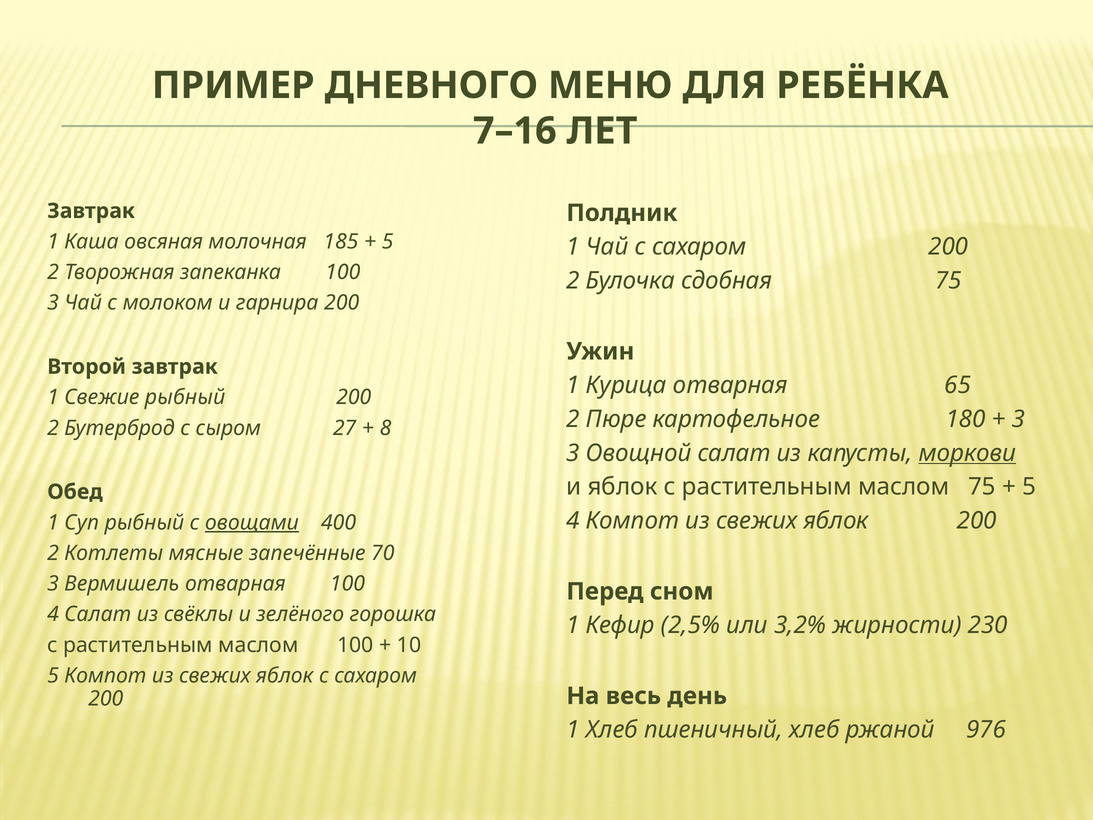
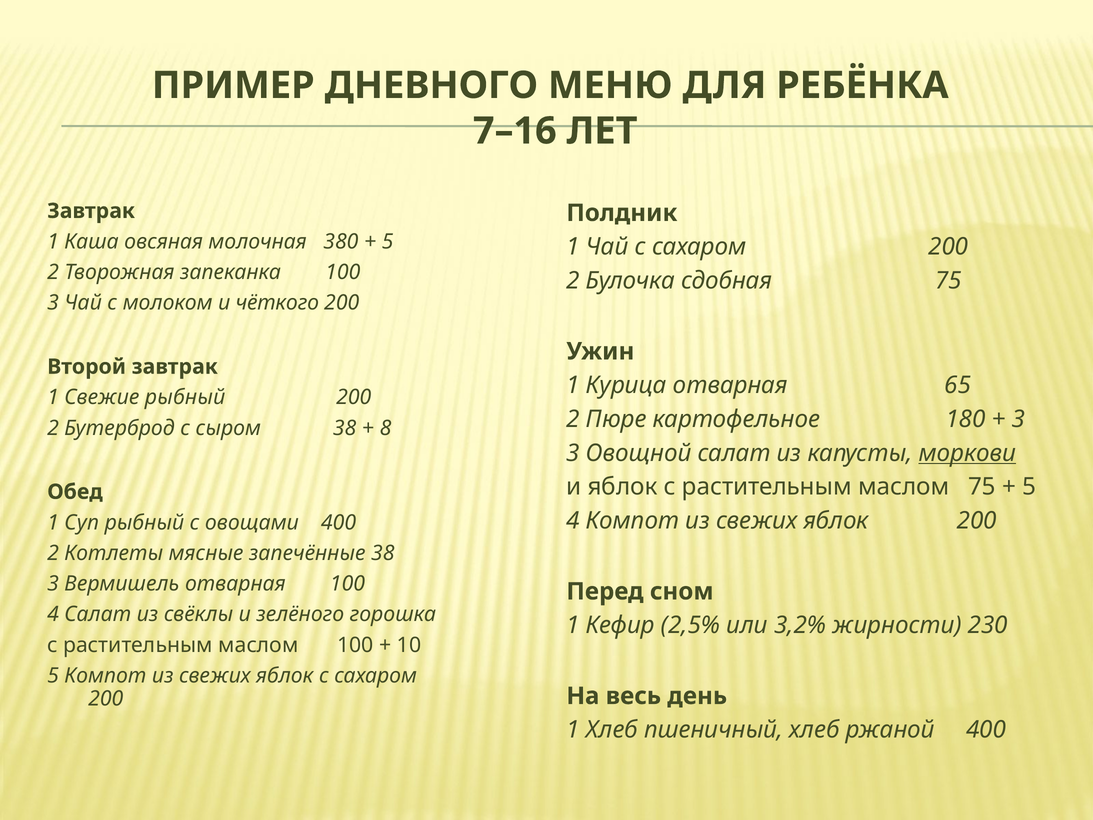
185: 185 -> 380 (341, 242)
гарнира: гарнира -> чёткого (277, 303)
сыром 27: 27 -> 38 (345, 428)
овощами underline: present -> none (252, 522)
запечённые 70: 70 -> 38 (383, 553)
ржаной 976: 976 -> 400 (986, 730)
